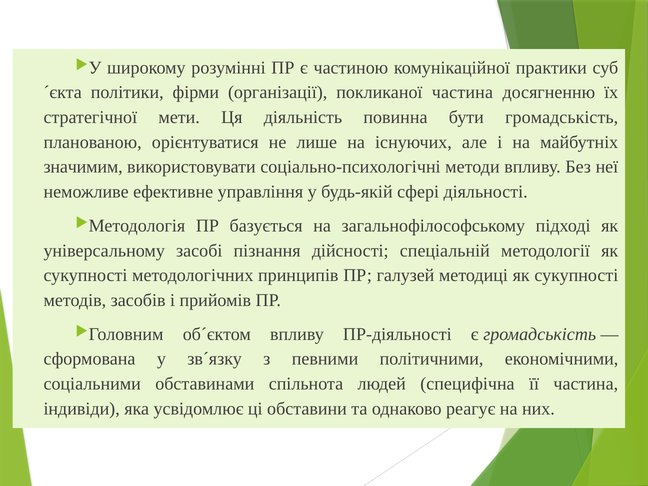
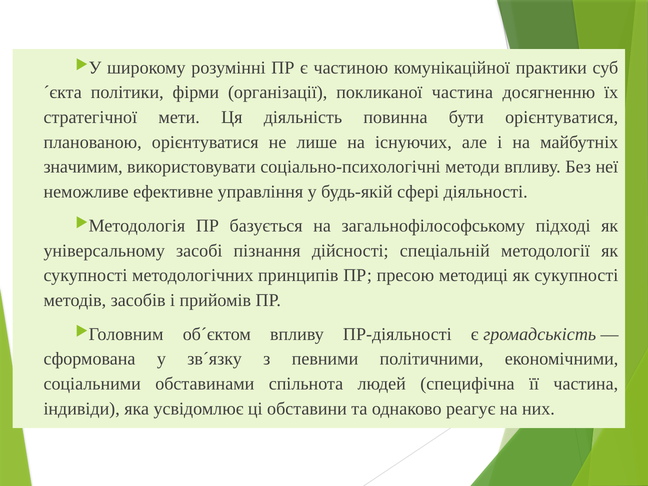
бути громадськість: громадськість -> орієнтуватися (562, 117)
галузей: галузей -> пресою (405, 275)
